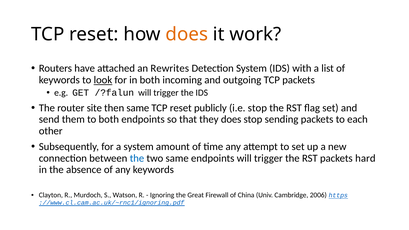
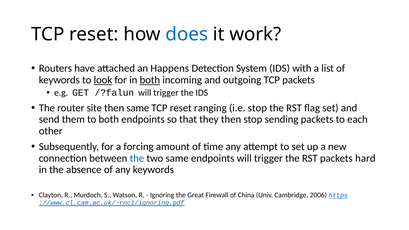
does colour: orange -> blue (187, 34)
Rewrites: Rewrites -> Happens (170, 68)
both underline: none -> present (150, 80)
publicly: publicly -> ranging (210, 108)
they does: does -> then (231, 119)
a system: system -> forcing (139, 147)
